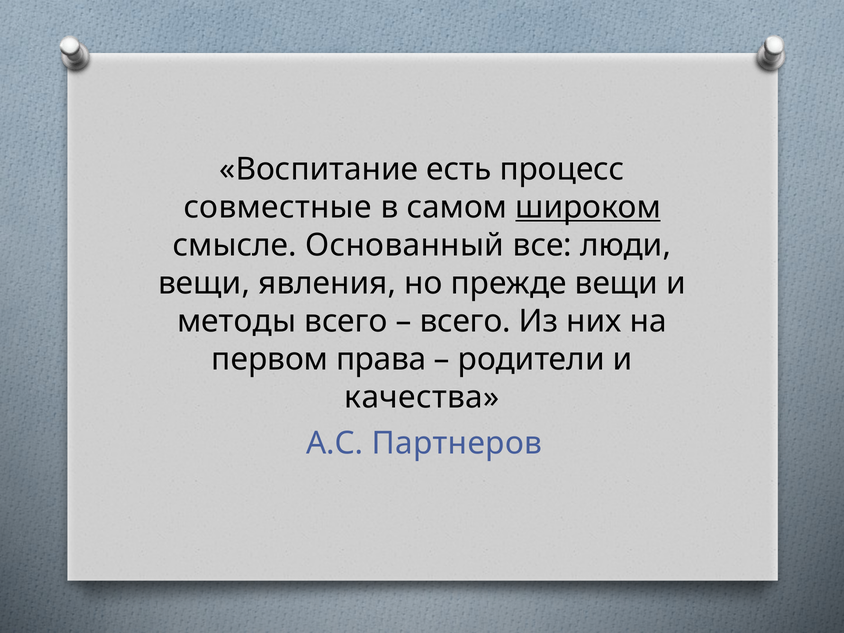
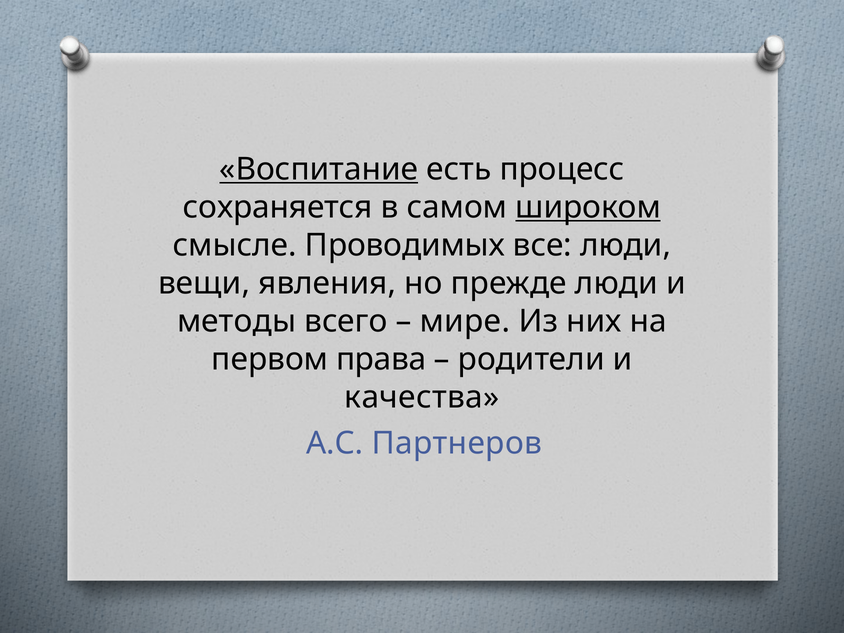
Воспитание underline: none -> present (319, 169)
совместные: совместные -> сохраняется (278, 207)
Основанный: Основанный -> Проводимых (405, 245)
прежде вещи: вещи -> люди (616, 283)
всего: всего -> мире (465, 321)
